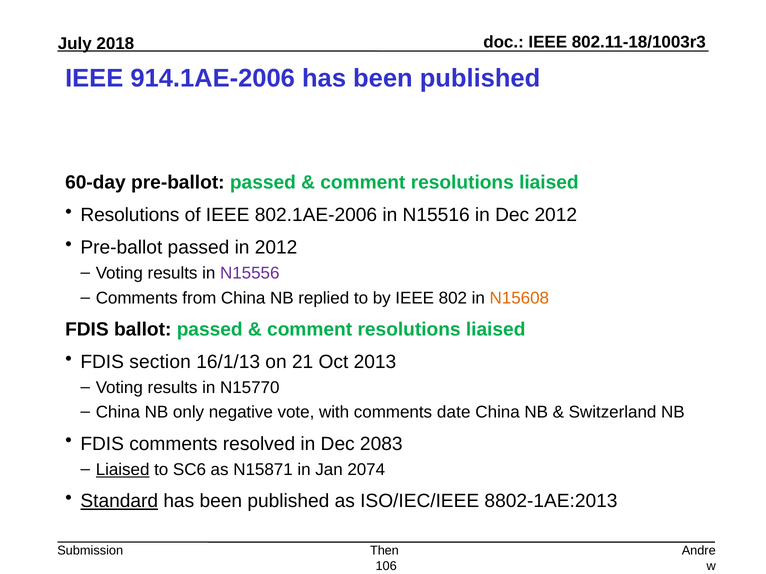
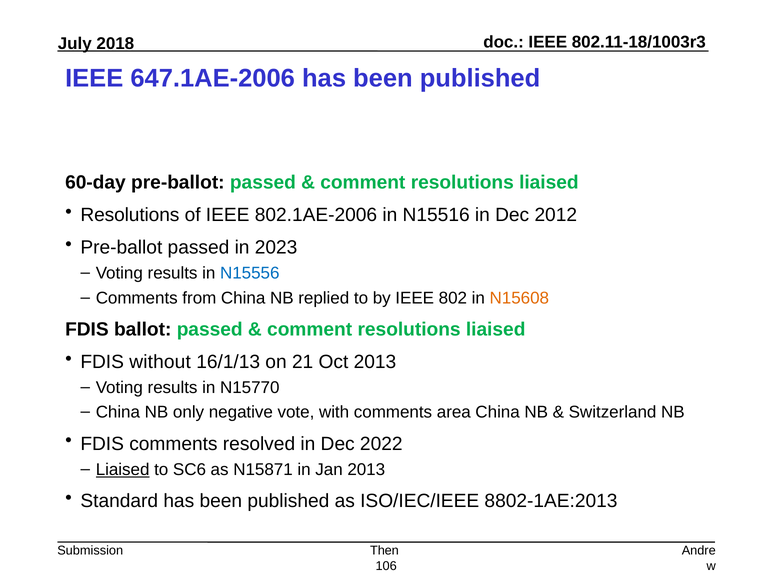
914.1AE-2006: 914.1AE-2006 -> 647.1AE-2006 (213, 78)
in 2012: 2012 -> 2023 (276, 248)
N15556 colour: purple -> blue (250, 274)
section: section -> without (160, 362)
date: date -> area (454, 413)
2083: 2083 -> 2022 (381, 444)
Jan 2074: 2074 -> 2013 (366, 470)
Standard underline: present -> none (119, 501)
